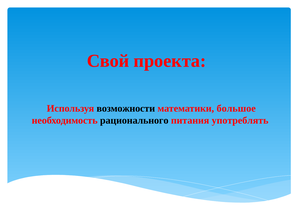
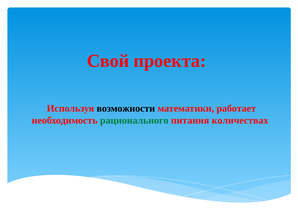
большое: большое -> работает (236, 108)
рационального colour: black -> green (134, 120)
употреблять: употреблять -> количествах (240, 120)
